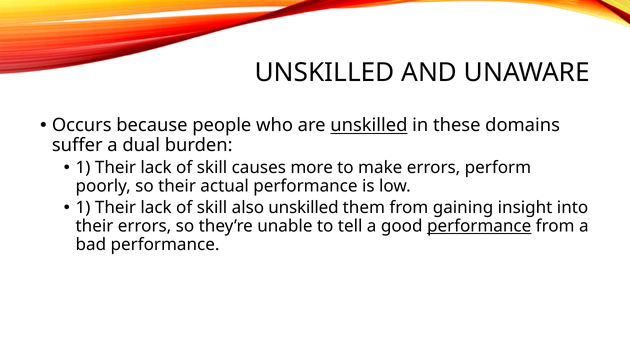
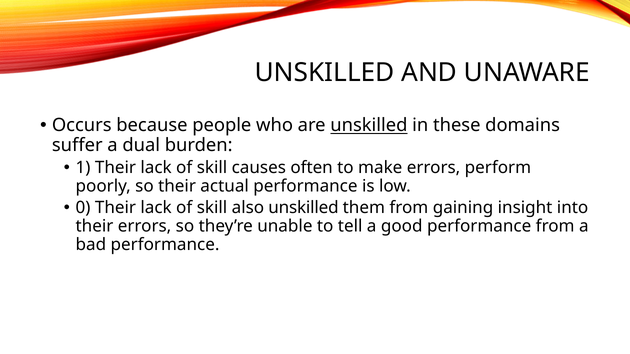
more: more -> often (312, 168)
1: 1 -> 0 (83, 208)
performance underline: present -> none (479, 226)
